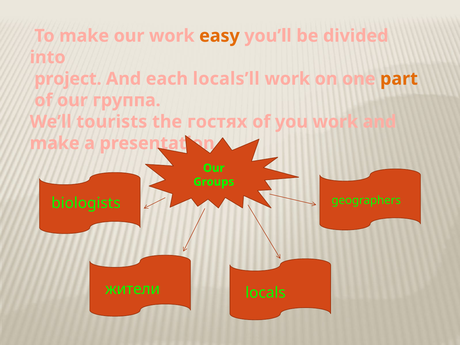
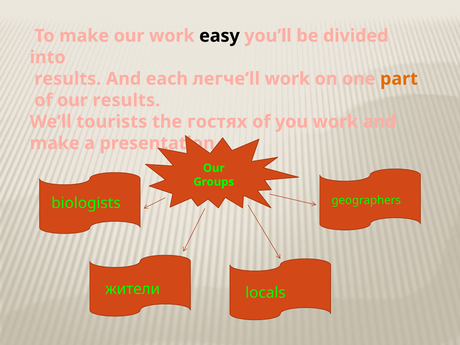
easy colour: orange -> black (219, 36)
project: project -> results (68, 79)
locals’ll: locals’ll -> легче’ll (226, 79)
our группа: группа -> results (126, 100)
